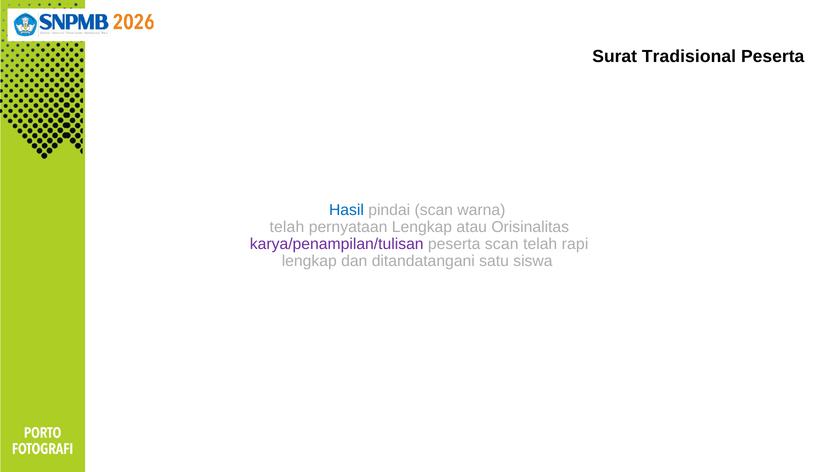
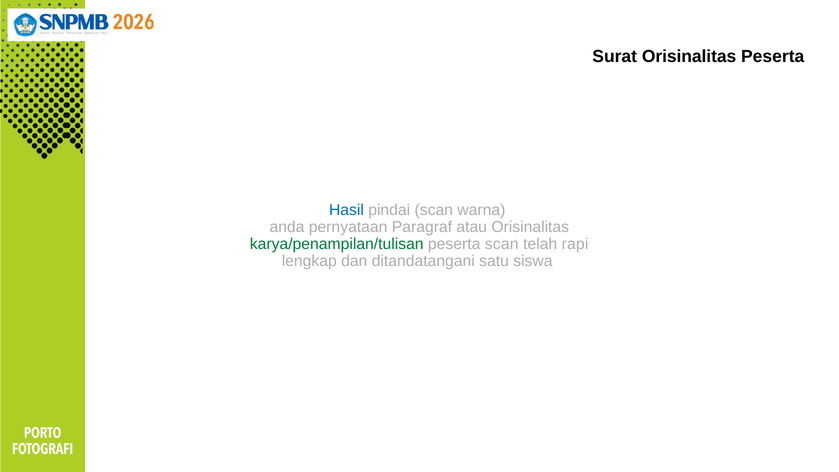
Surat Tradisional: Tradisional -> Orisinalitas (689, 56)
telah: telah -> anda (287, 227)
pernyataan Lengkap: Lengkap -> Paragraf (422, 227)
karya/penampilan/tulisan colour: purple -> green (337, 244)
